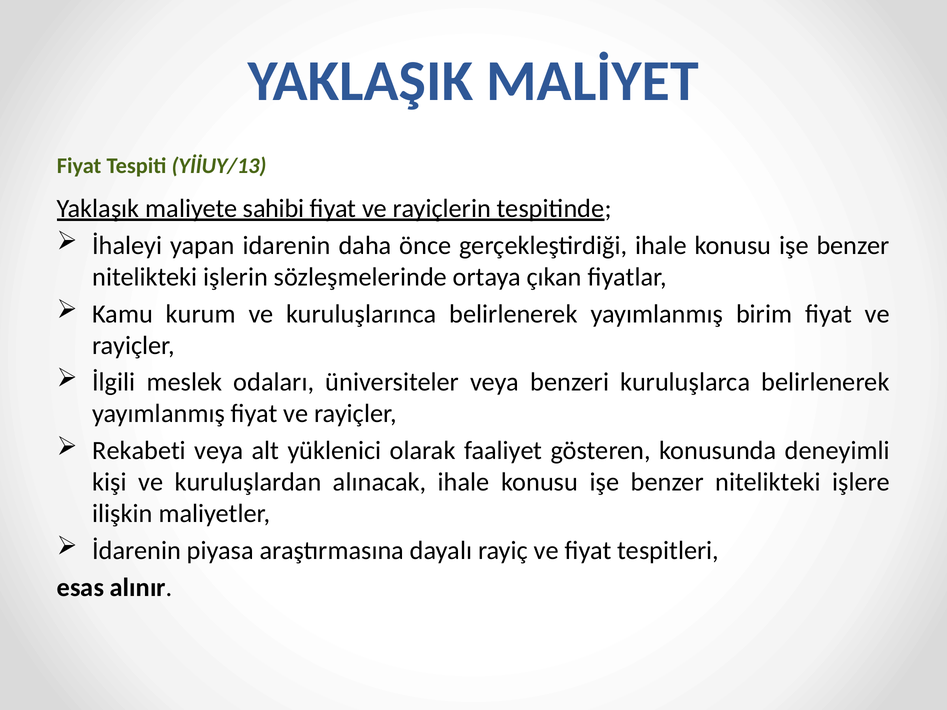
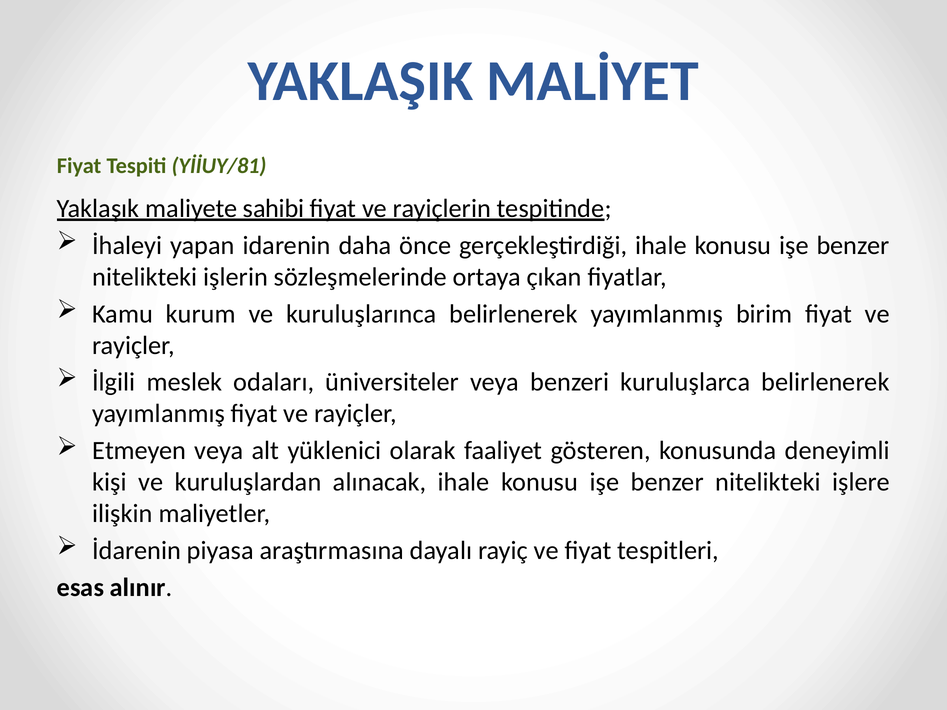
YİİUY/13: YİİUY/13 -> YİİUY/81 (219, 166)
Rekabeti: Rekabeti -> Etmeyen (139, 451)
